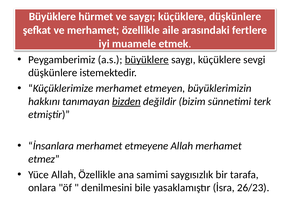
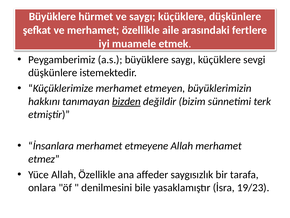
büyüklere underline: present -> none (147, 59)
samimi: samimi -> affeder (152, 174)
26/23: 26/23 -> 19/23 (253, 187)
